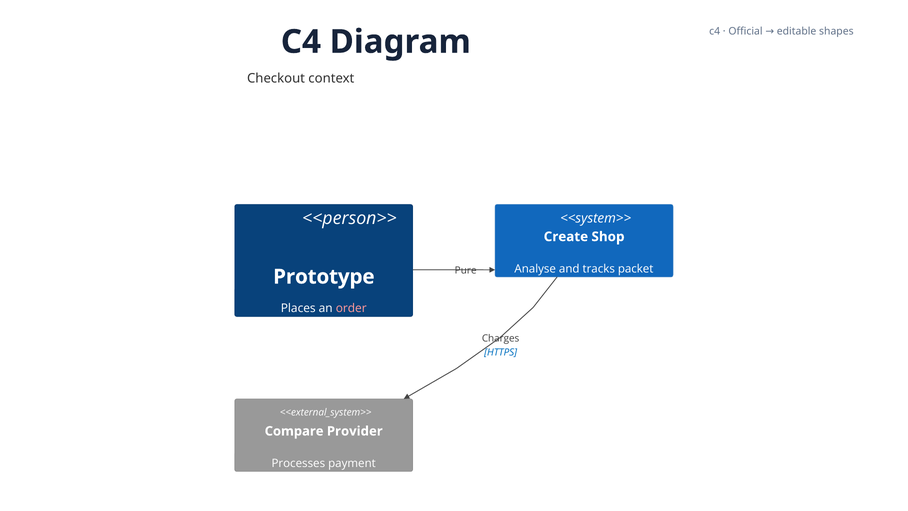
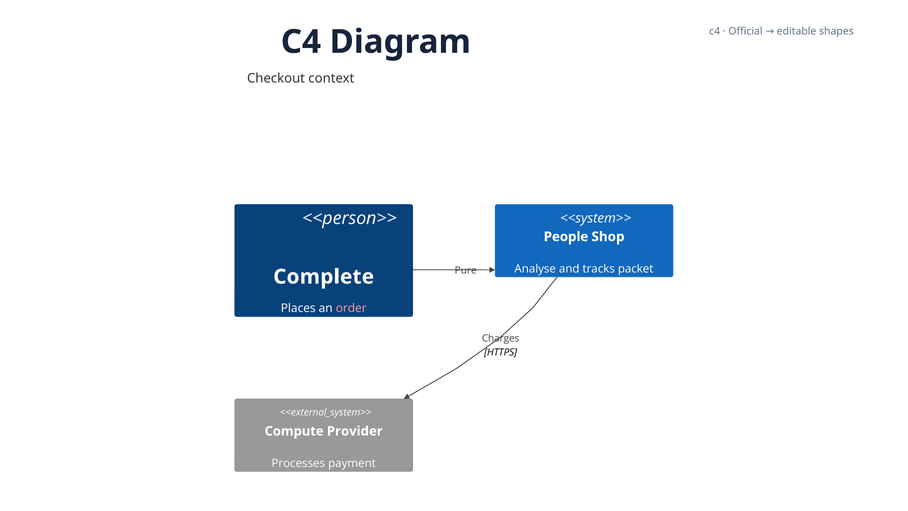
Create: Create -> People (566, 237)
Prototype: Prototype -> Complete (324, 277)
HTTPS colour: blue -> black (501, 352)
Compare: Compare -> Compute (294, 431)
